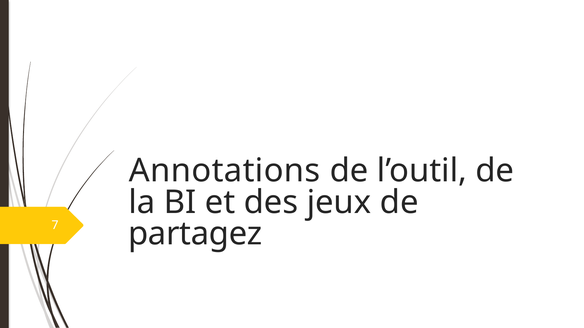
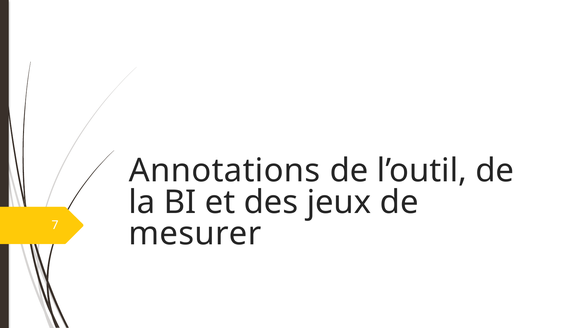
partagez: partagez -> mesurer (195, 234)
